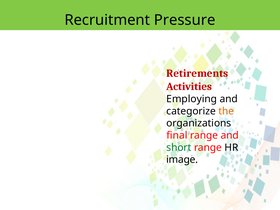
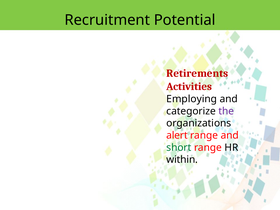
Pressure: Pressure -> Potential (185, 20)
the colour: orange -> purple (226, 111)
final: final -> alert (177, 135)
image: image -> within (182, 160)
